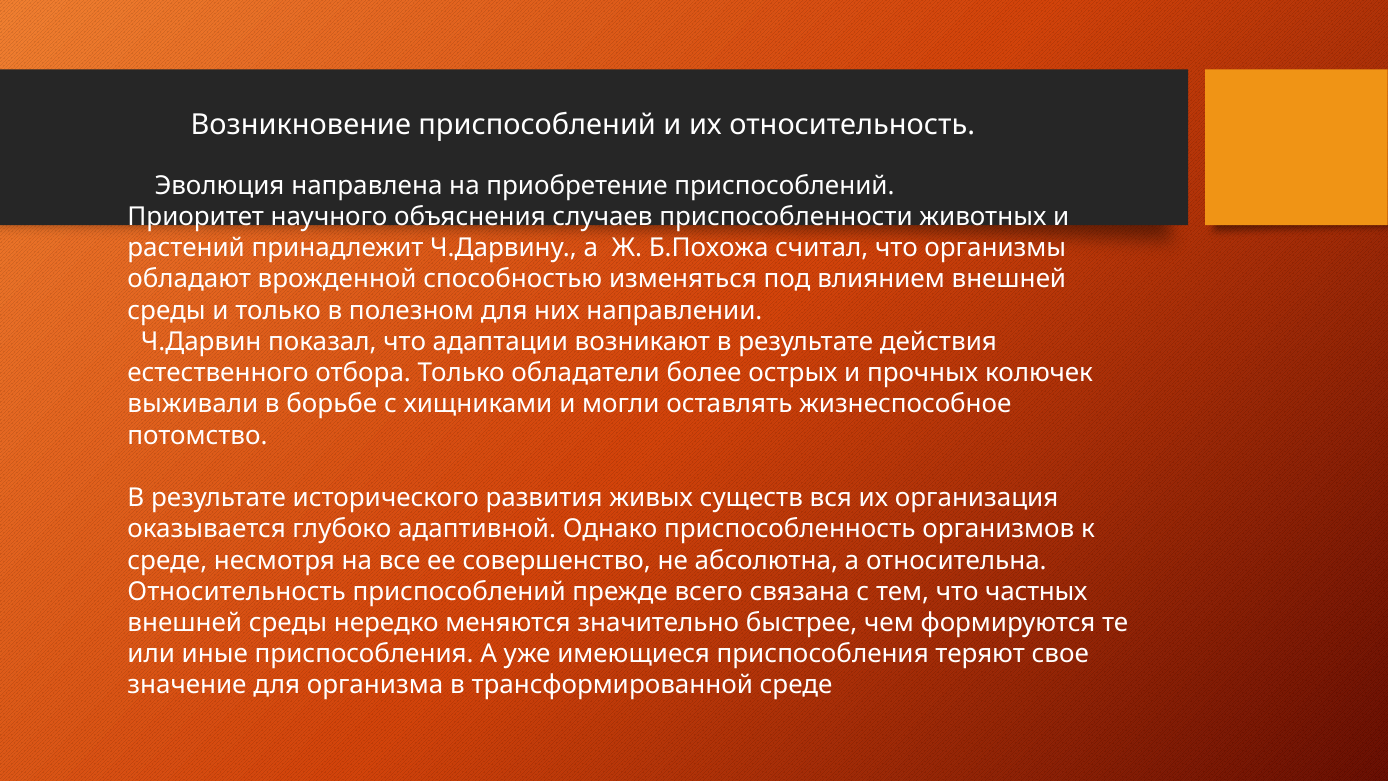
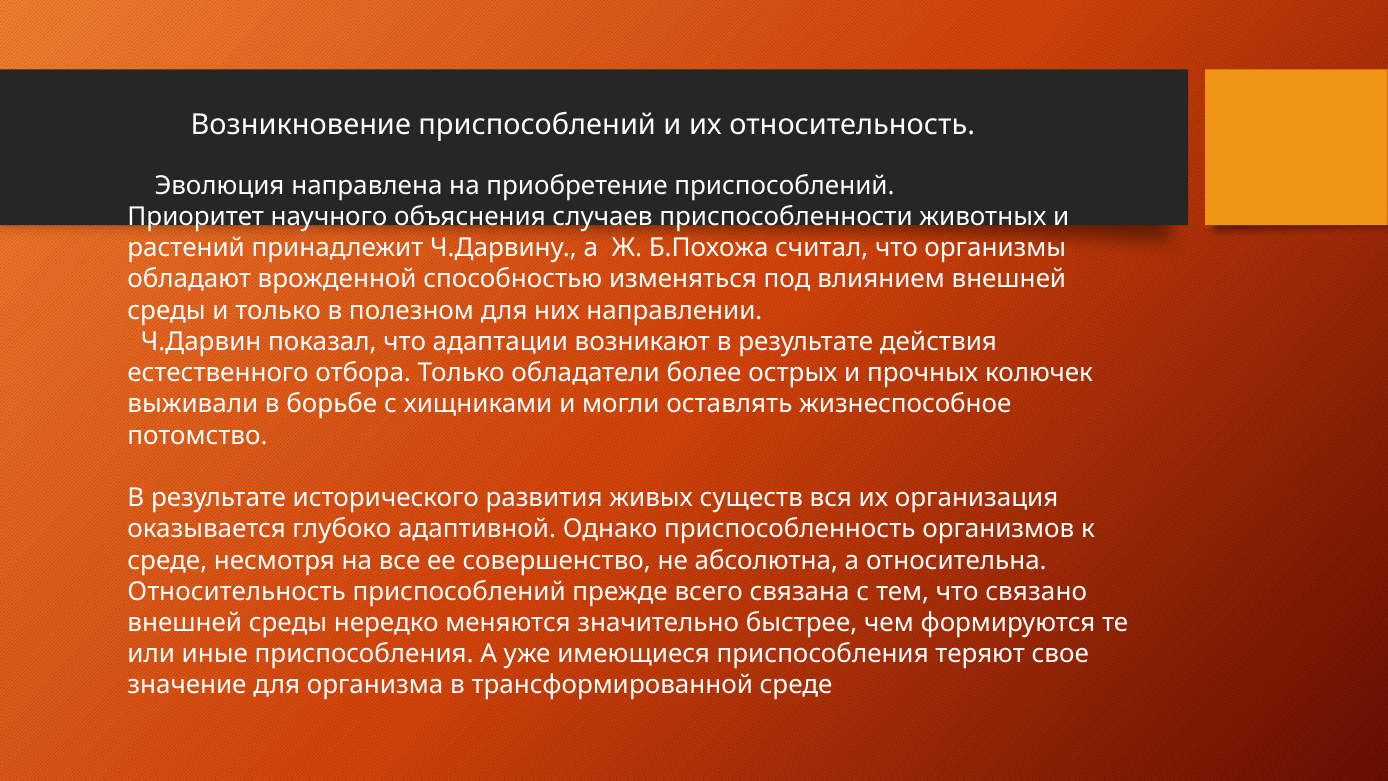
частных: частных -> связано (1036, 591)
